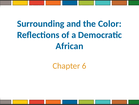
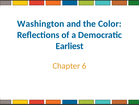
Surrounding: Surrounding -> Washington (41, 24)
African: African -> Earliest (70, 46)
